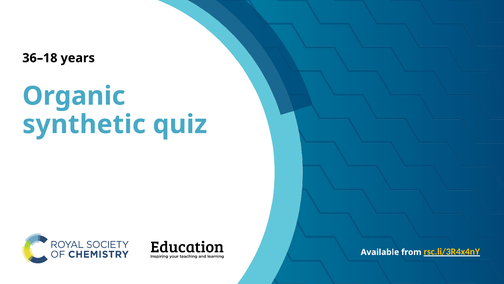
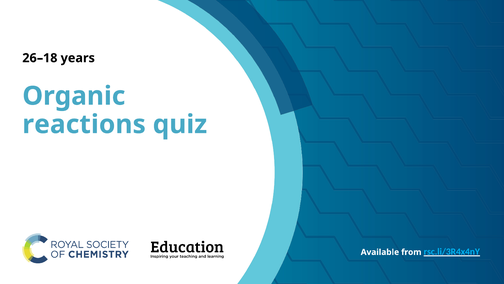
36–18: 36–18 -> 26–18 (40, 58)
synthetic: synthetic -> reactions (84, 124)
rsc.li/3R4x4nY colour: yellow -> light blue (452, 251)
